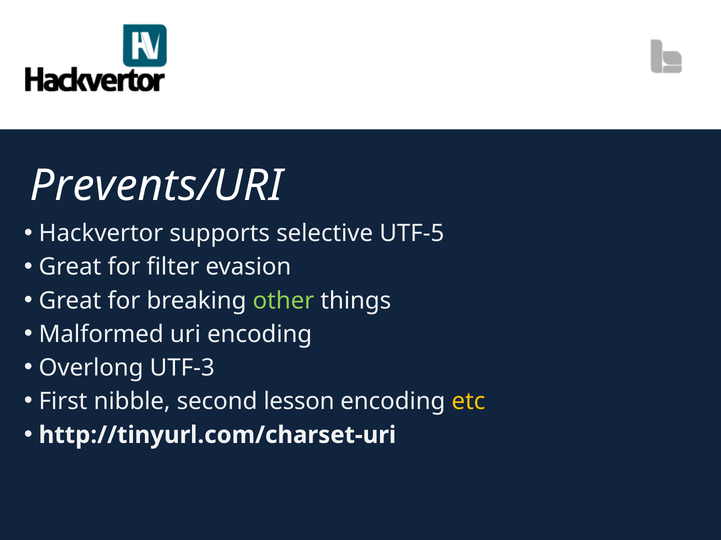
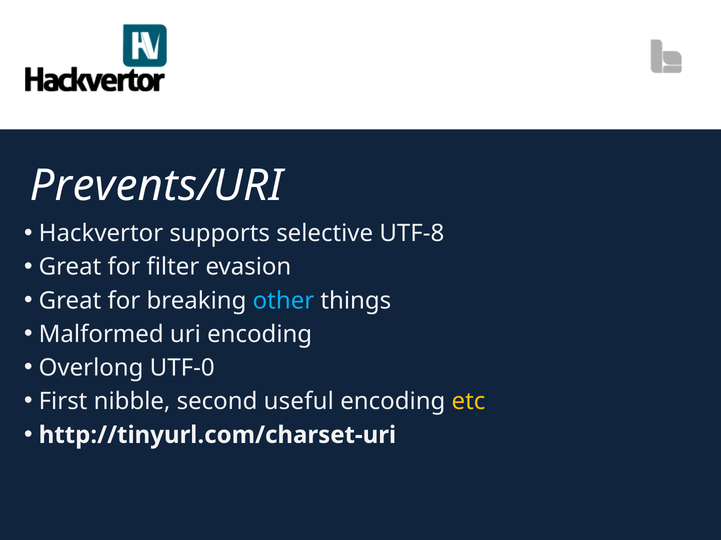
UTF-5: UTF-5 -> UTF-8 (412, 234)
other colour: light green -> light blue (283, 301)
UTF-3: UTF-3 -> UTF-0 (182, 368)
lesson: lesson -> useful (299, 402)
